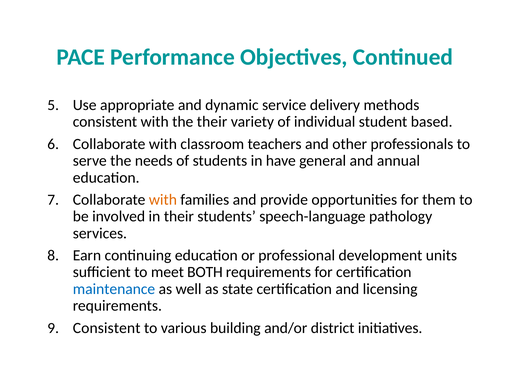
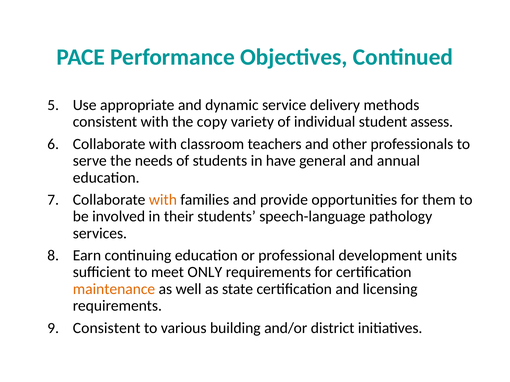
the their: their -> copy (212, 122)
based: based -> assess (432, 122)
BOTH: BOTH -> ONLY (205, 273)
maintenance colour: blue -> orange (114, 289)
